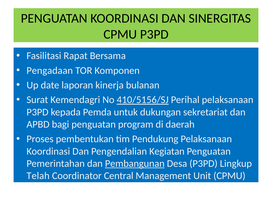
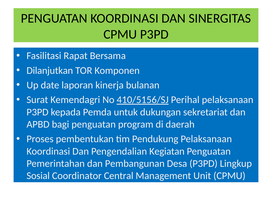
Pengadaan: Pengadaan -> Dilanjutkan (50, 70)
Pembangunan underline: present -> none (135, 163)
Telah: Telah -> Sosial (38, 176)
